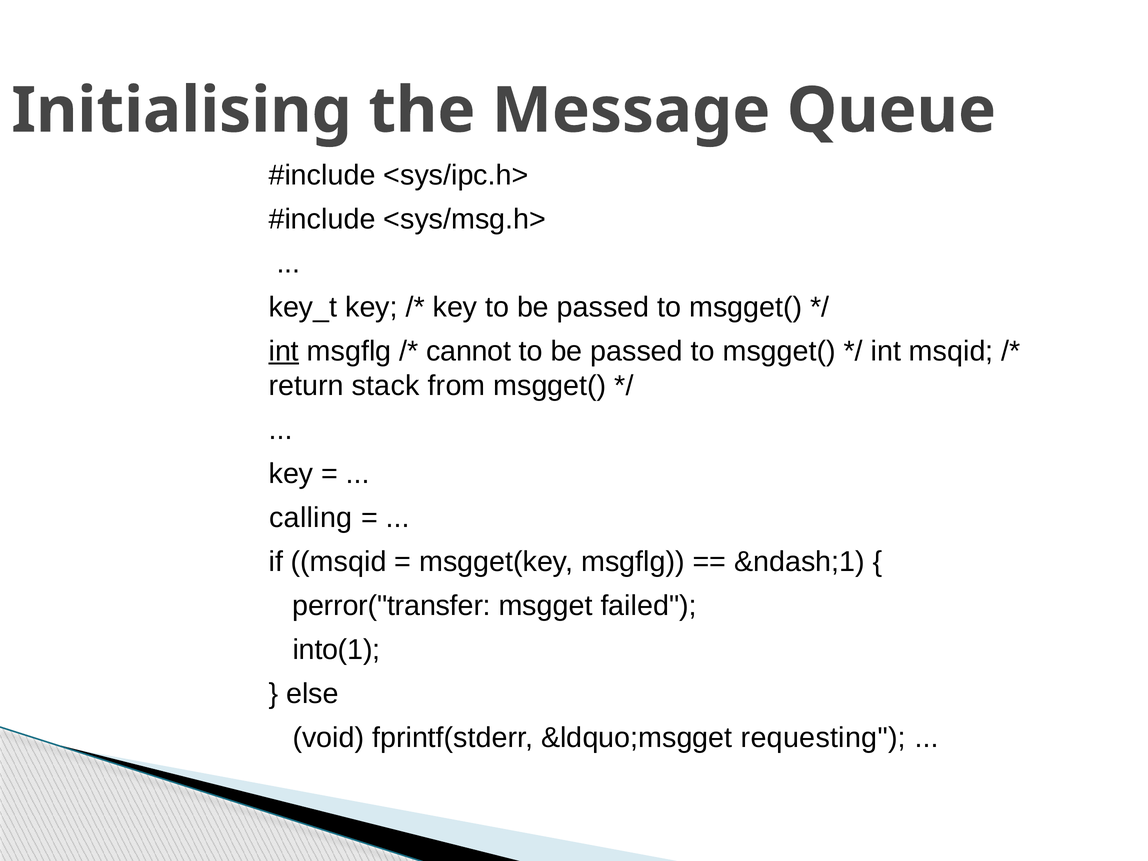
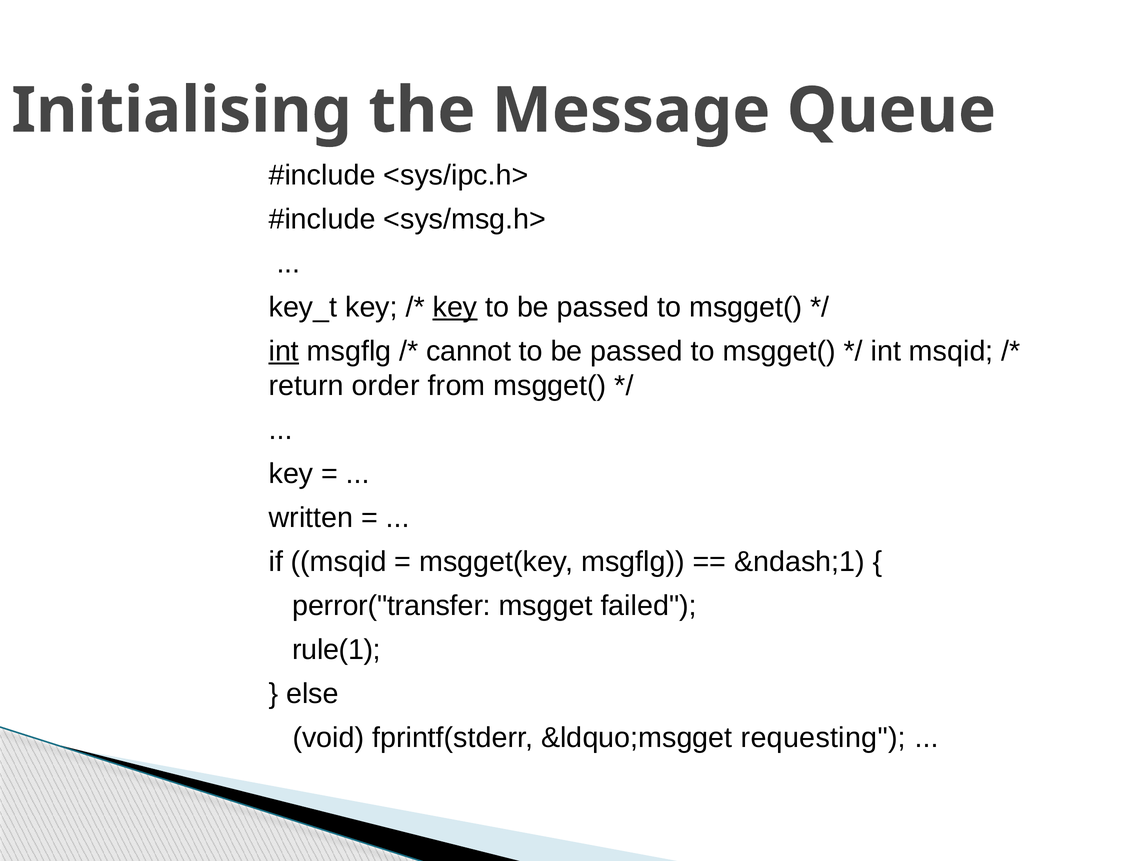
key underline: none -> present (455, 307)
stack: stack -> order (386, 386)
calling: calling -> written (311, 518)
into(1: into(1 -> rule(1 (337, 650)
